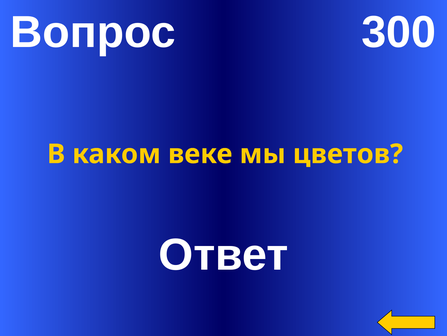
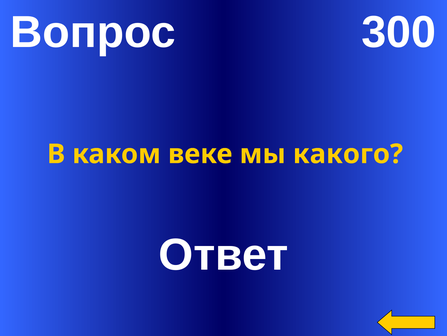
цветов: цветов -> какого (348, 154)
